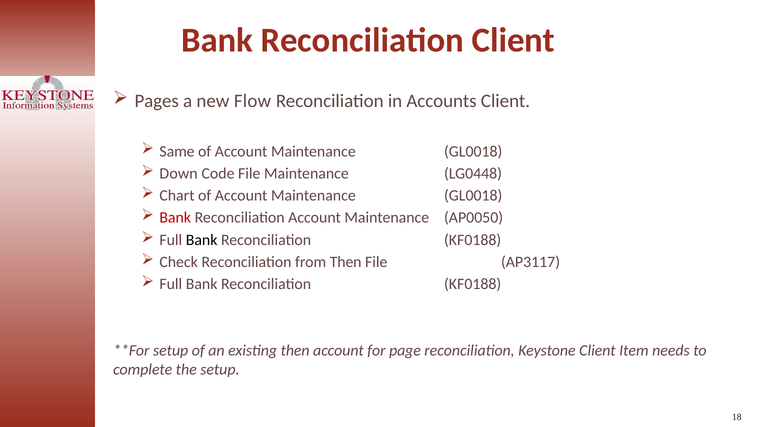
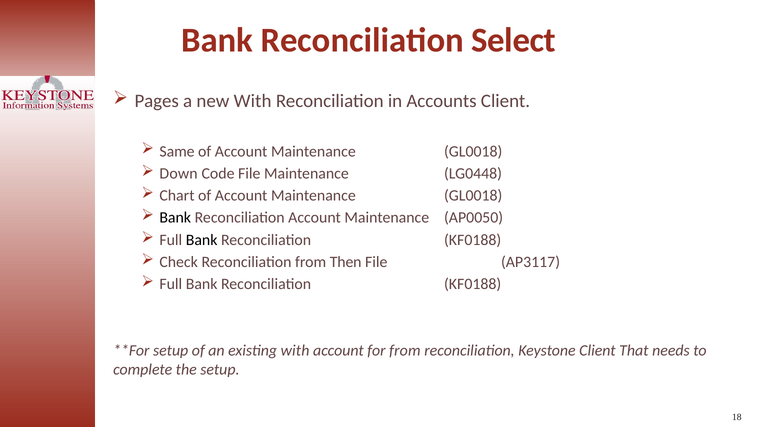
Reconciliation Client: Client -> Select (514, 40)
new Flow: Flow -> With (253, 101)
Bank colour: red -> black (175, 218)
existing then: then -> with (295, 351)
for page: page -> from (405, 351)
Item: Item -> That (634, 351)
